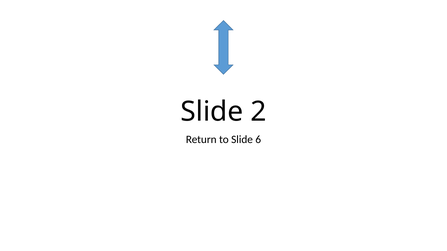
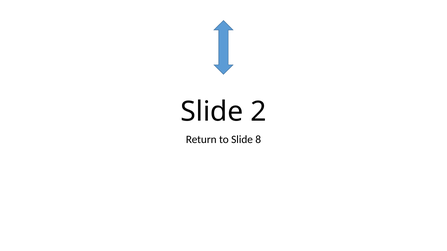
6: 6 -> 8 (258, 140)
